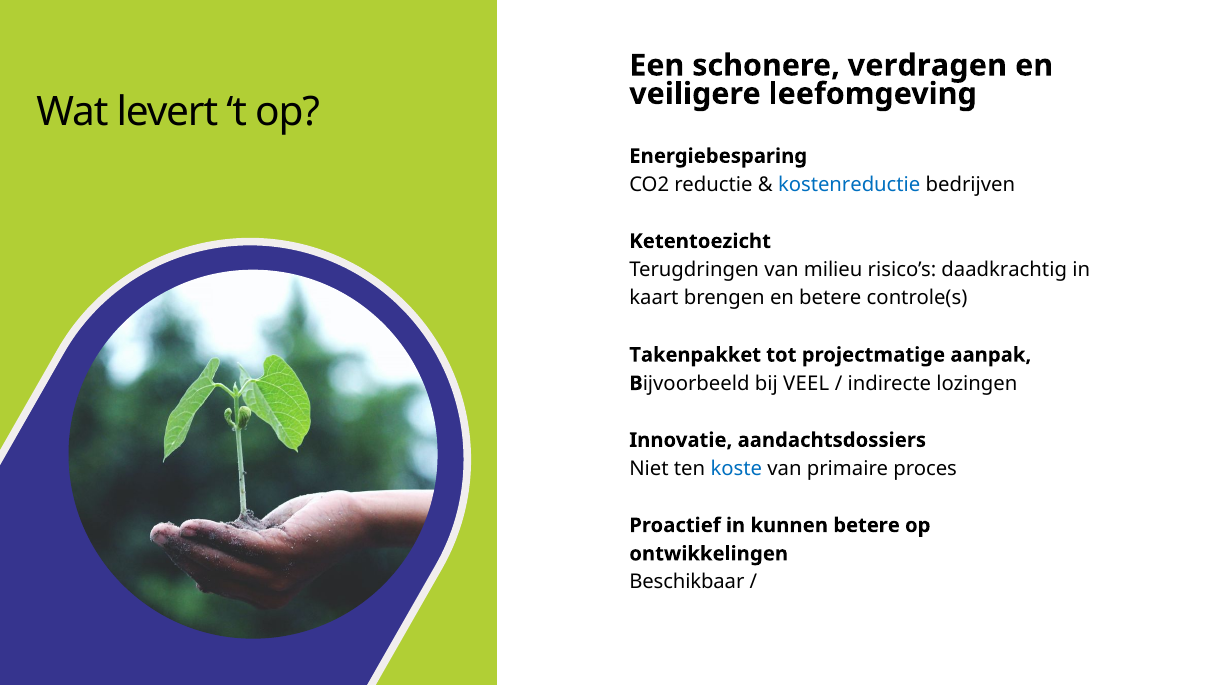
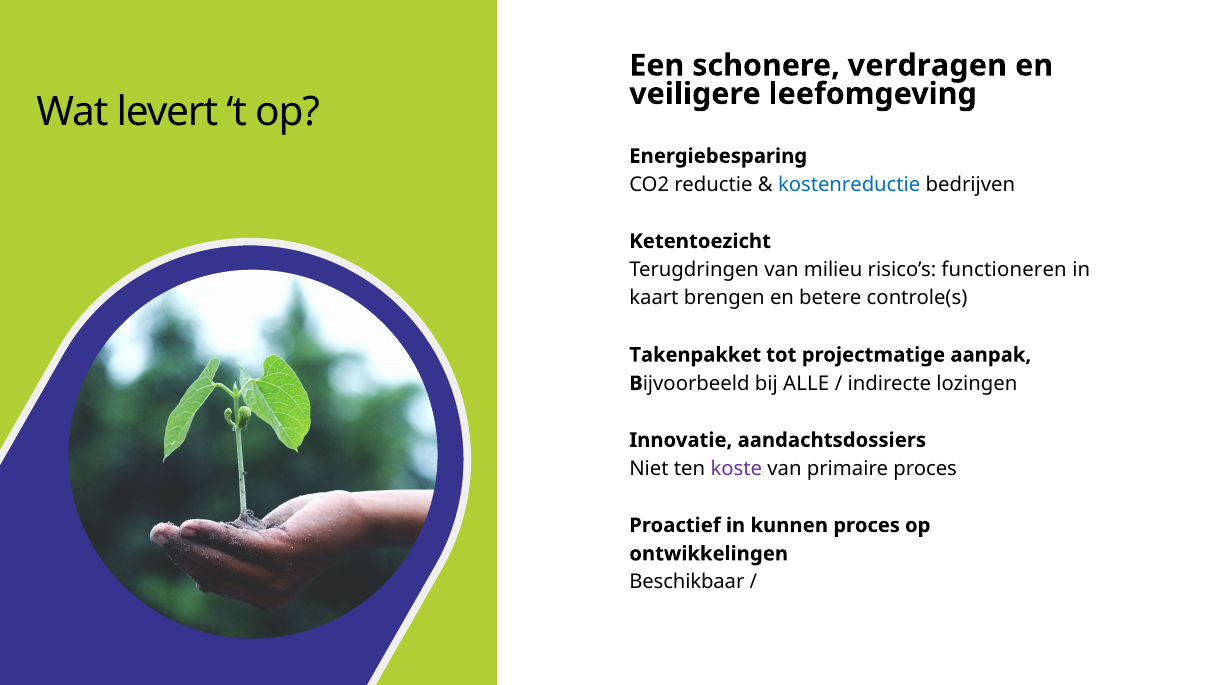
daadkrachtig: daadkrachtig -> functioneren (1004, 270)
VEEL: VEEL -> ALLE (806, 383)
koste colour: blue -> purple (736, 469)
kunnen betere: betere -> proces (867, 525)
